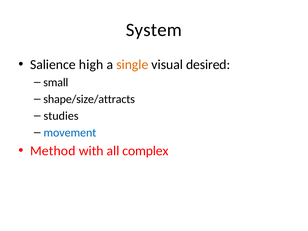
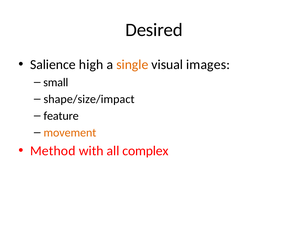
System: System -> Desired (154, 30)
desired: desired -> images (208, 65)
shape/size/attracts: shape/size/attracts -> shape/size/impact (89, 99)
studies: studies -> feature (61, 116)
movement colour: blue -> orange (70, 133)
